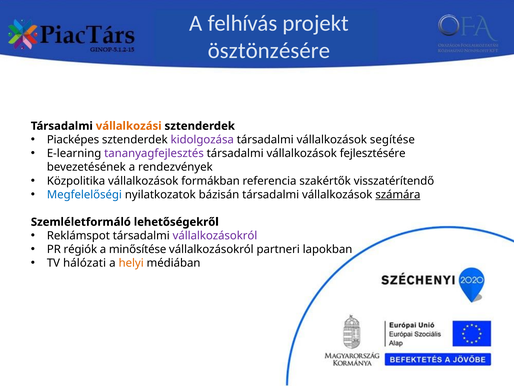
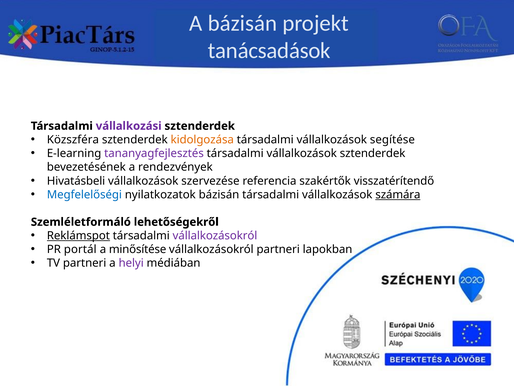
A felhívás: felhívás -> bázisán (242, 23)
ösztönzésére: ösztönzésére -> tanácsadások (269, 51)
vállalkozási colour: orange -> purple (129, 126)
Piacképes: Piacképes -> Közszféra (73, 140)
kidolgozása colour: purple -> orange (202, 140)
vállalkozások fejlesztésére: fejlesztésére -> sztenderdek (373, 153)
Közpolitika: Közpolitika -> Hivatásbeli (76, 181)
formákban: formákban -> szervezése (210, 181)
Reklámspot underline: none -> present (78, 235)
régiók: régiók -> portál (80, 249)
TV hálózati: hálózati -> partneri (85, 263)
helyi colour: orange -> purple (131, 263)
